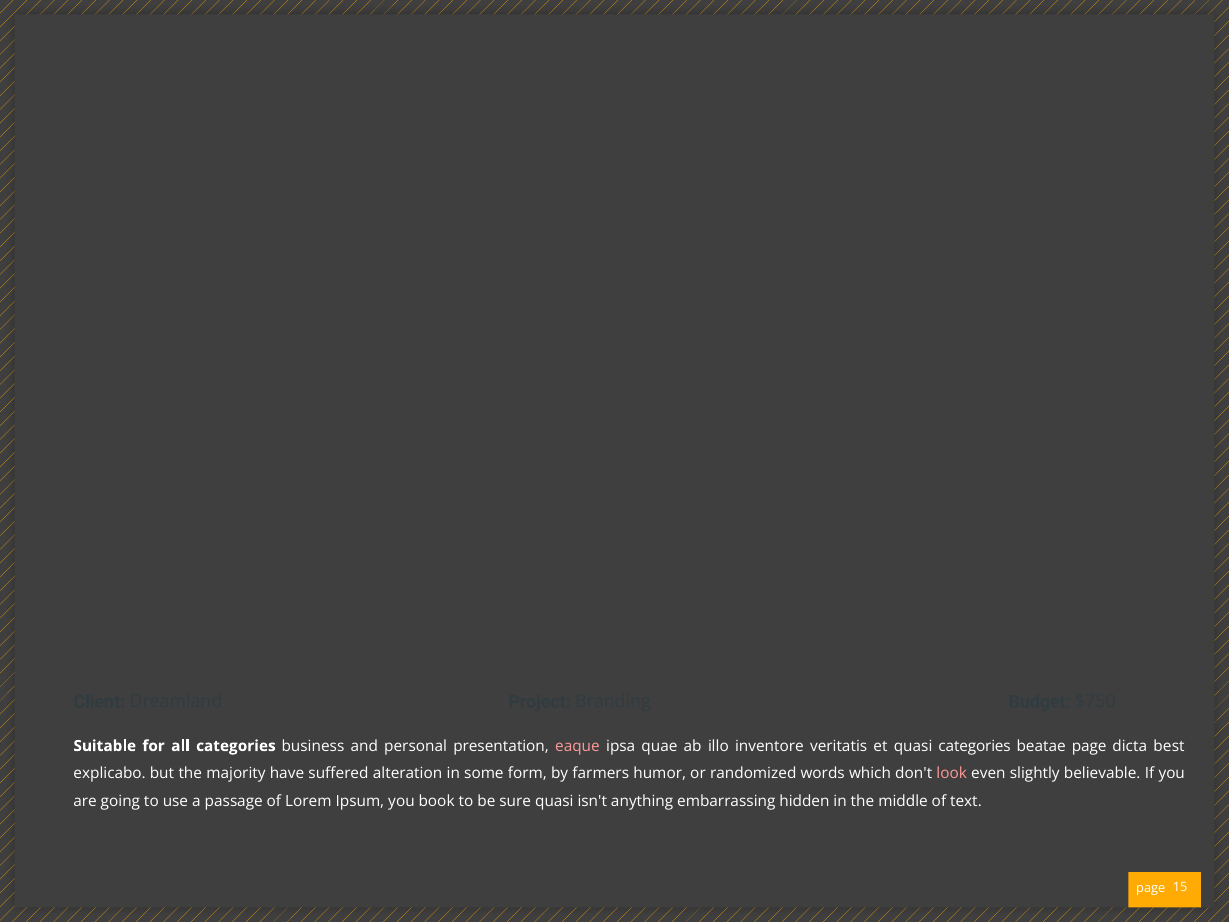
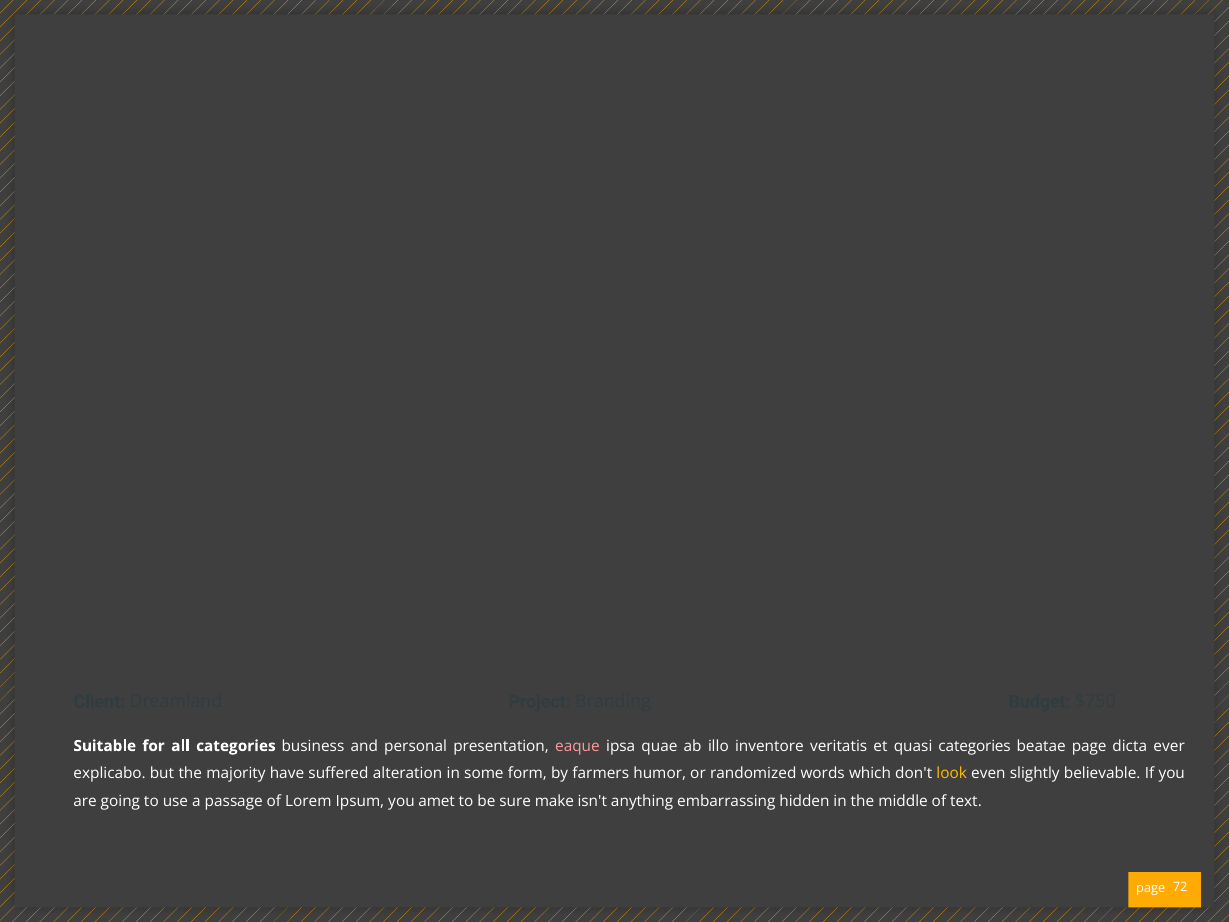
best: best -> ever (1169, 746)
look colour: pink -> yellow (952, 773)
book: book -> amet (437, 801)
sure quasi: quasi -> make (554, 801)
15: 15 -> 72 (1180, 887)
